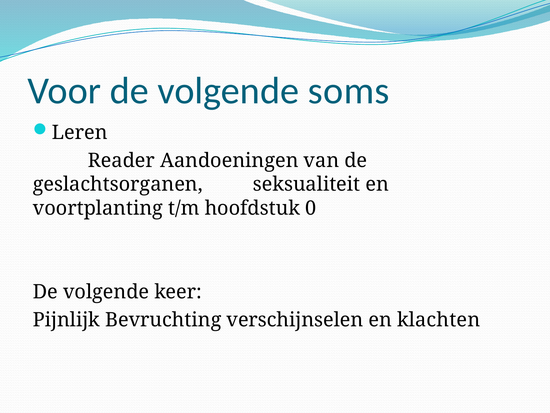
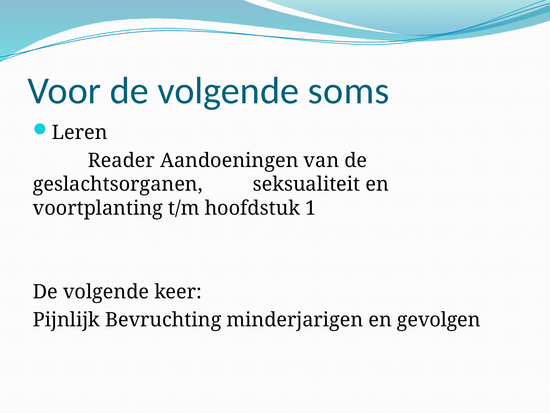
0: 0 -> 1 (311, 208)
verschijnselen: verschijnselen -> minderjarigen (295, 319)
klachten: klachten -> gevolgen (439, 319)
